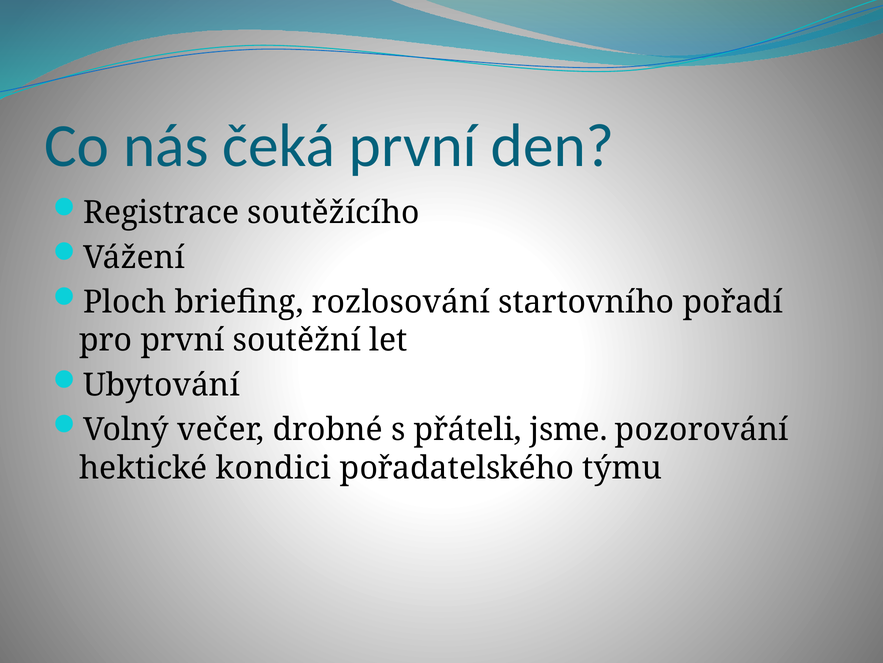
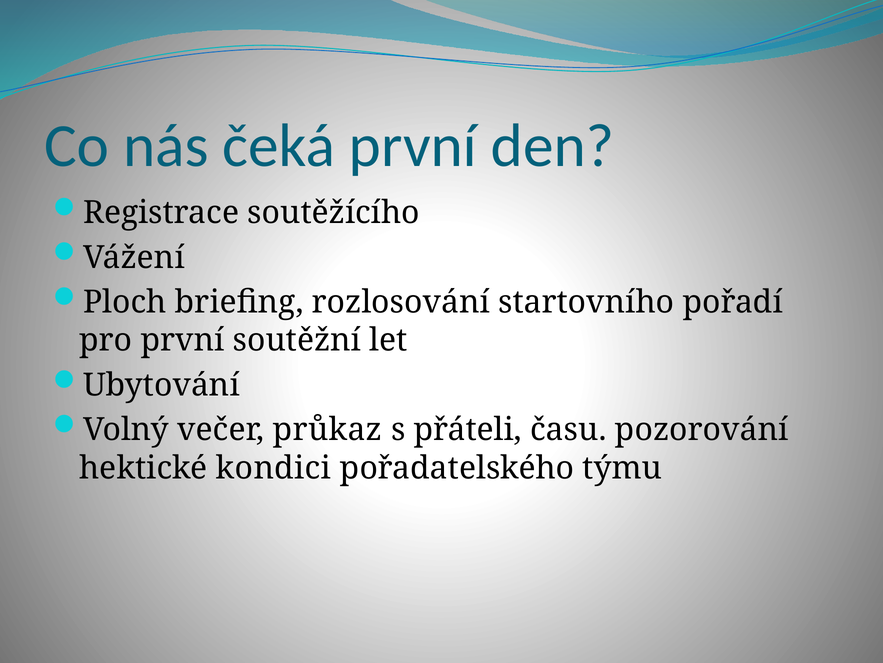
drobné: drobné -> průkaz (328, 429)
jsme: jsme -> času (568, 429)
